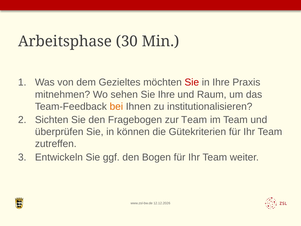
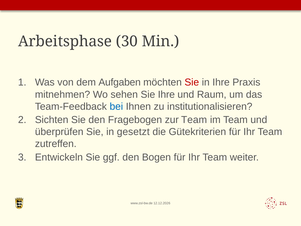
Gezieltes: Gezieltes -> Aufgaben (120, 82)
bei colour: orange -> blue (116, 106)
können: können -> gesetzt (133, 132)
